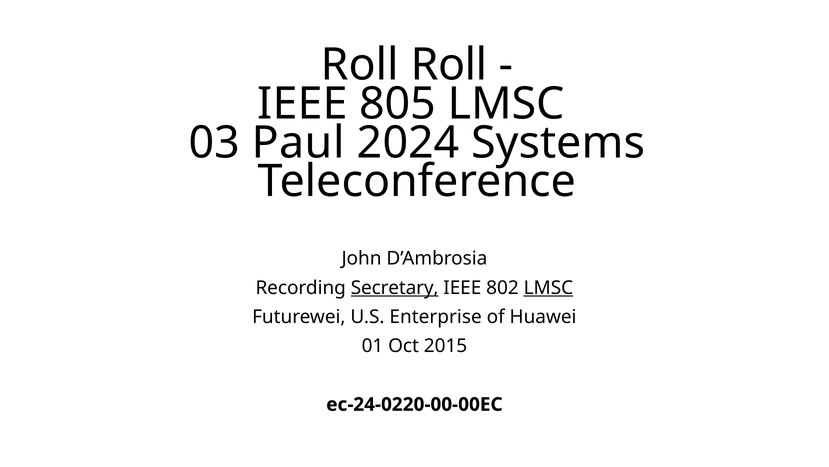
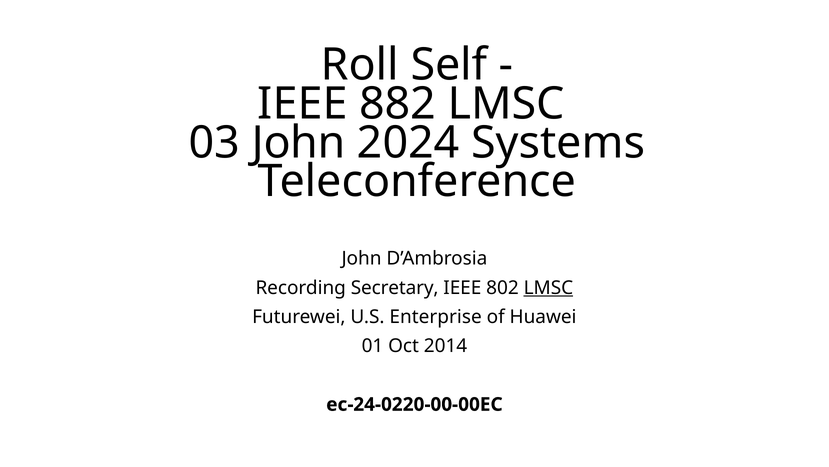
Roll Roll: Roll -> Self (449, 65)
805: 805 -> 882 (398, 104)
03 Paul: Paul -> John (299, 142)
Secretary underline: present -> none (395, 287)
2015: 2015 -> 2014 (446, 346)
